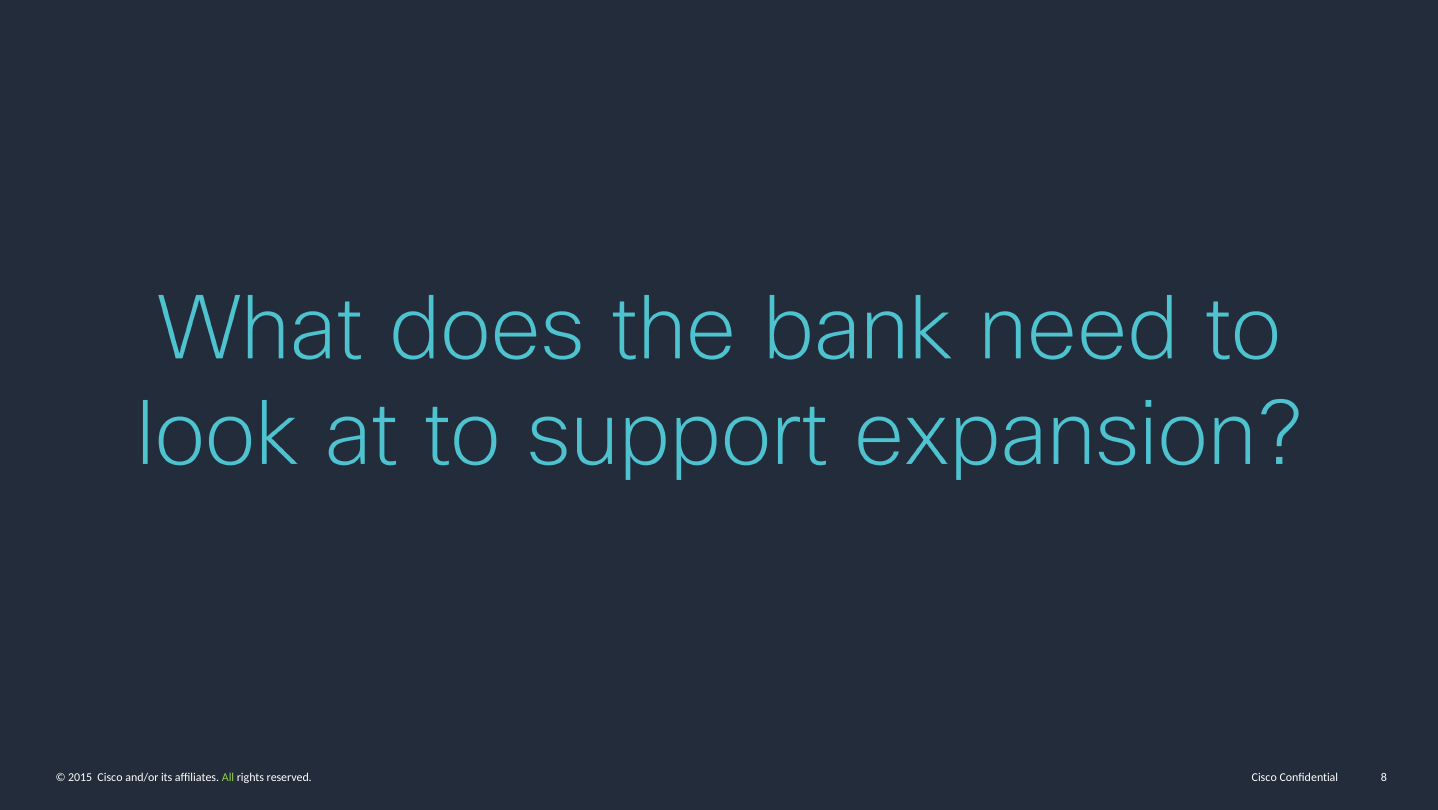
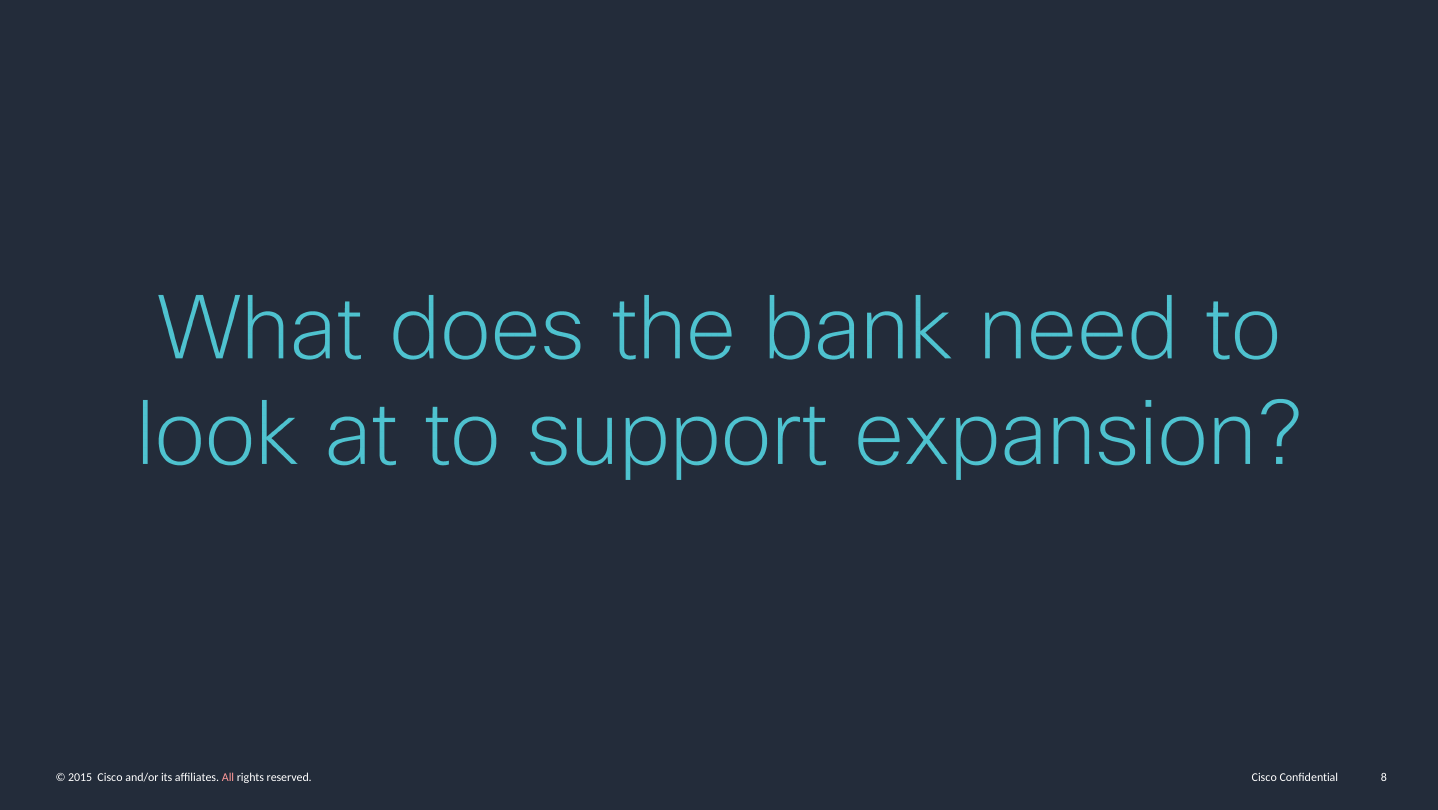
All colour: light green -> pink (228, 778)
